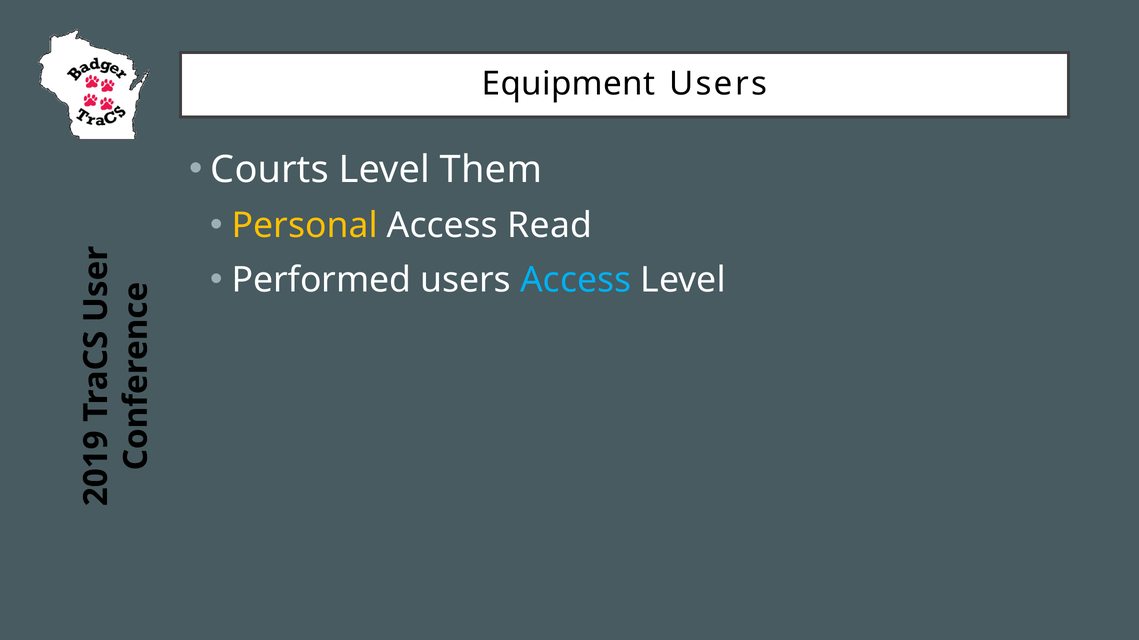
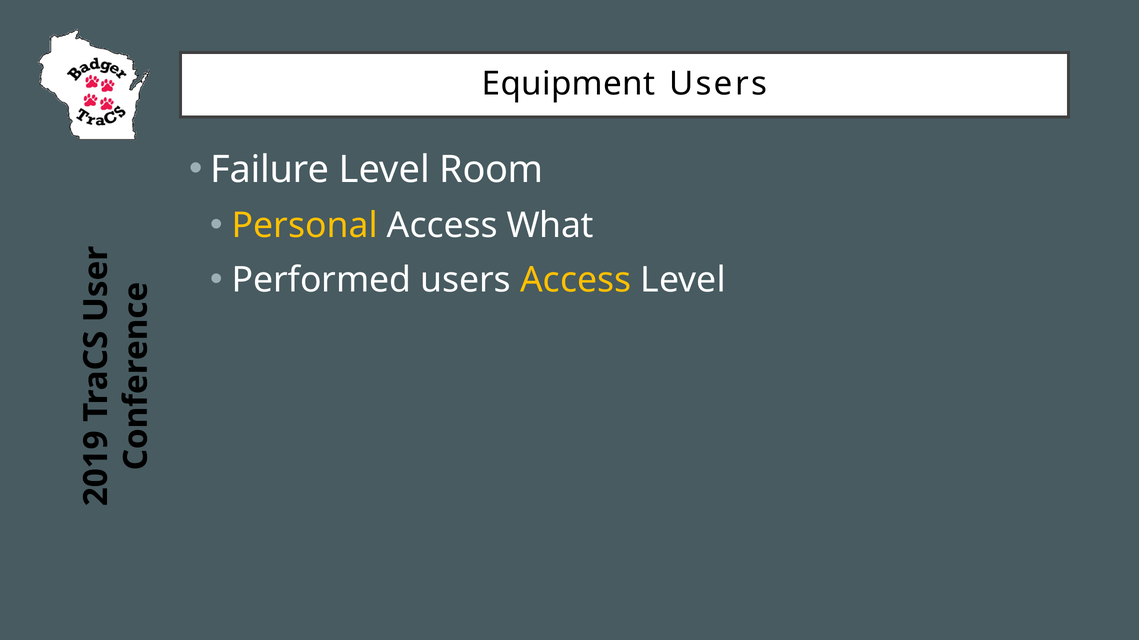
Courts: Courts -> Failure (270, 170)
Them: Them -> Room (491, 170)
Read: Read -> What (550, 226)
Access colour: light blue -> yellow (576, 281)
